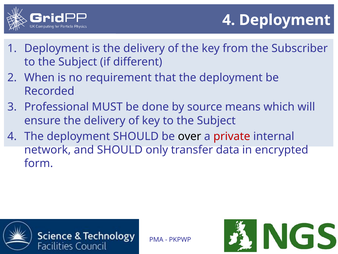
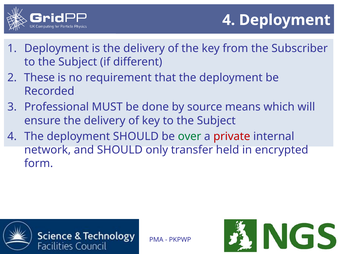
When: When -> These (39, 77)
over colour: black -> green (190, 136)
data: data -> held (228, 150)
